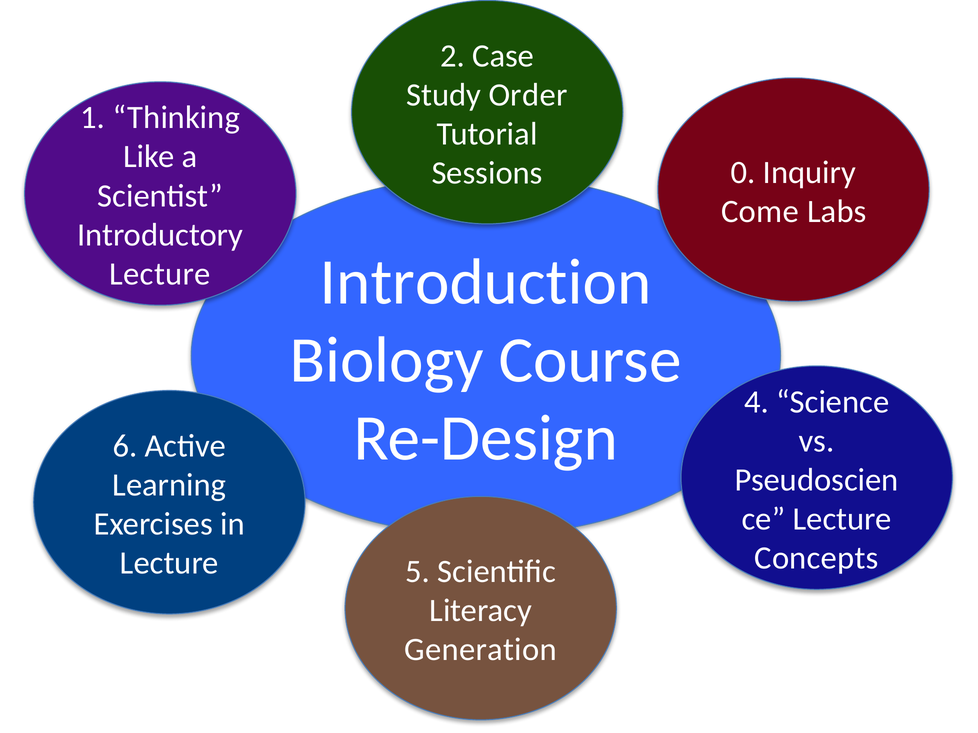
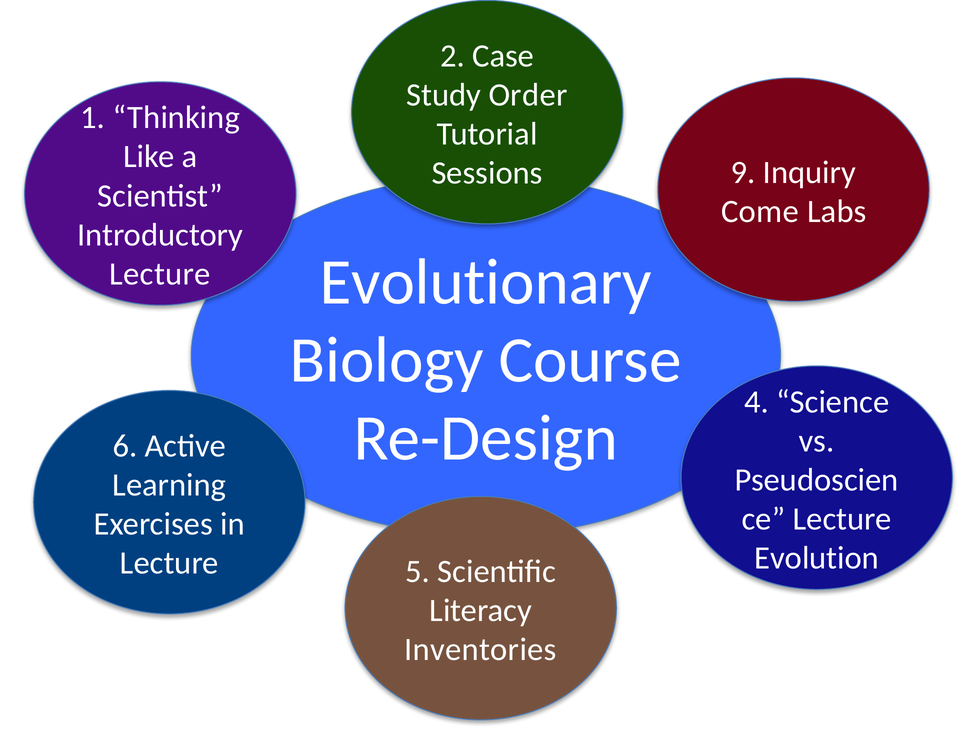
0: 0 -> 9 (743, 172)
Introduction: Introduction -> Evolutionary (486, 282)
Concepts: Concepts -> Evolution (817, 559)
Generation: Generation -> Inventories (480, 650)
